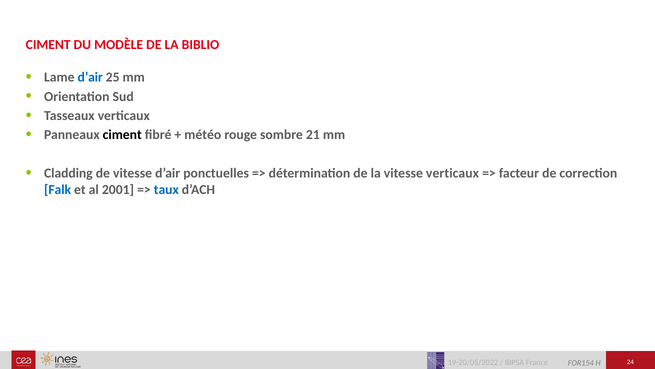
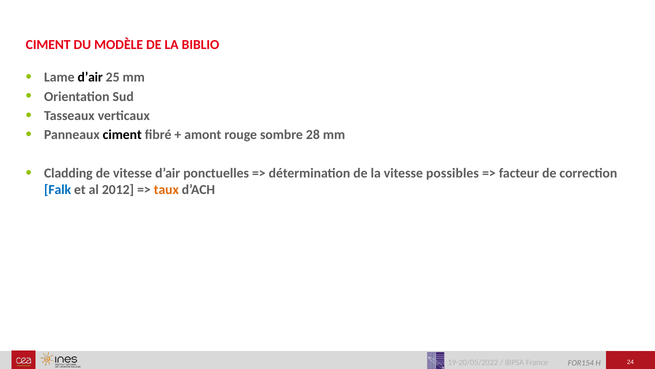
d’air colour: blue -> black (90, 77)
météo: météo -> amont (203, 135)
21: 21 -> 28 (313, 135)
vitesse verticaux: verticaux -> possibles (452, 173)
2001: 2001 -> 2012 (118, 189)
taux colour: blue -> orange (166, 189)
